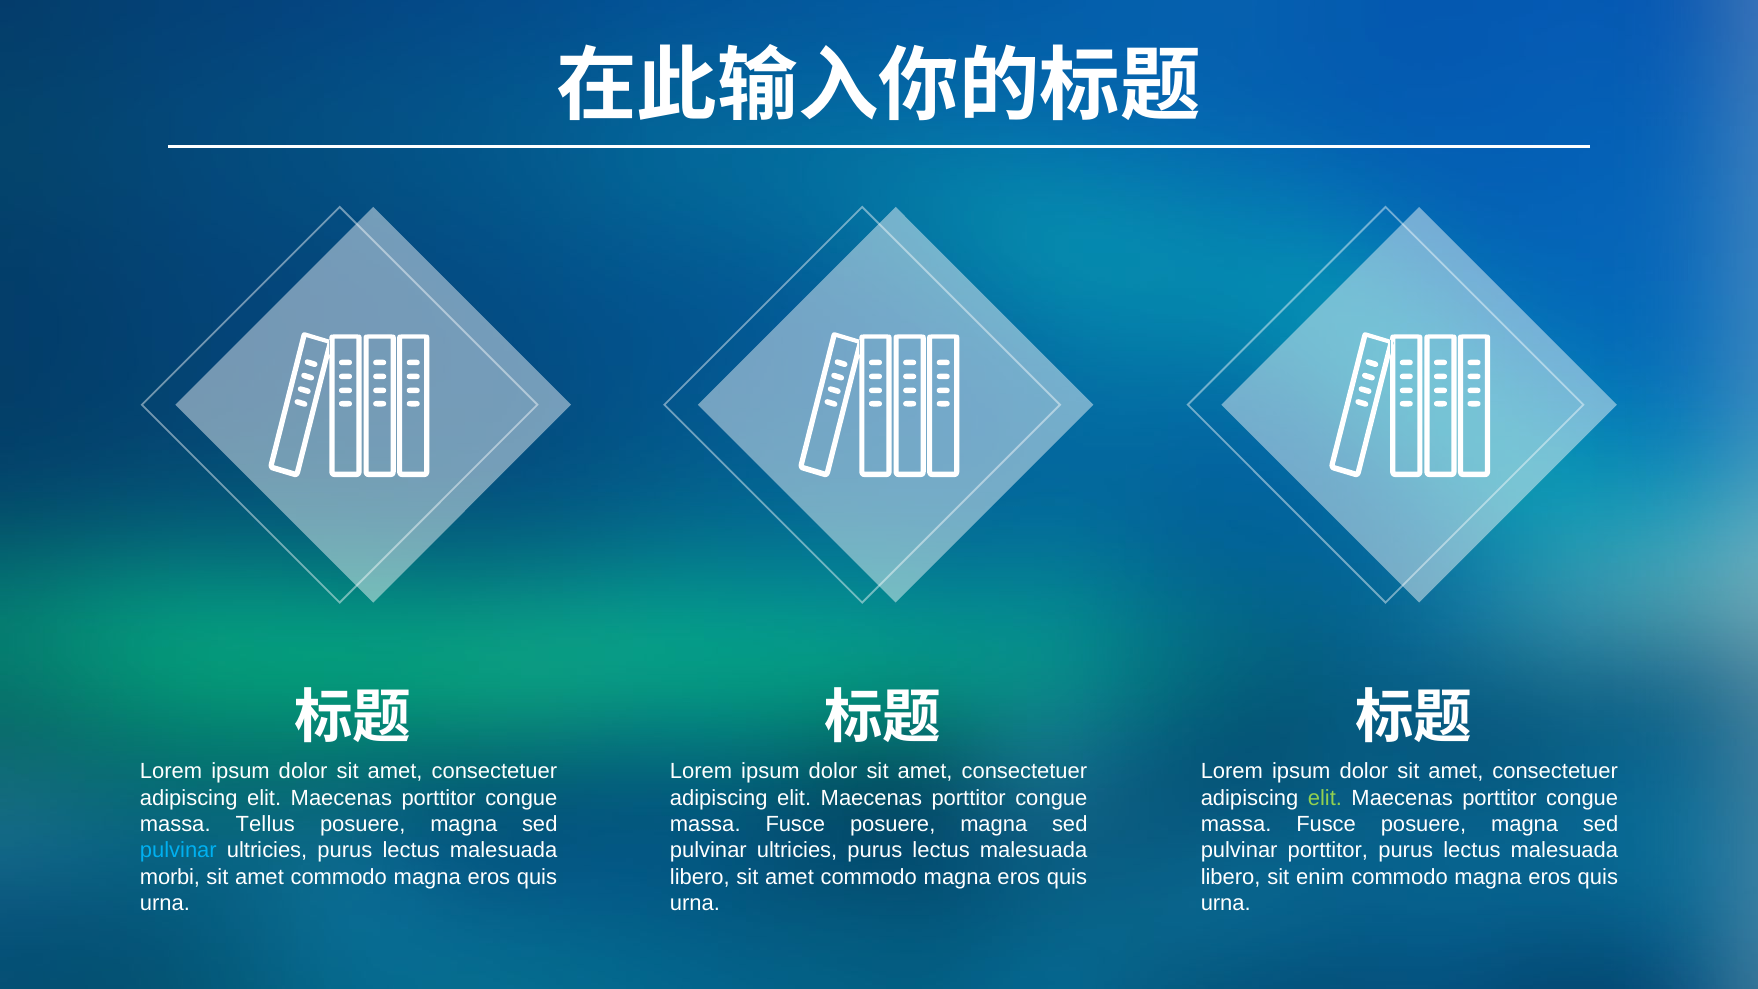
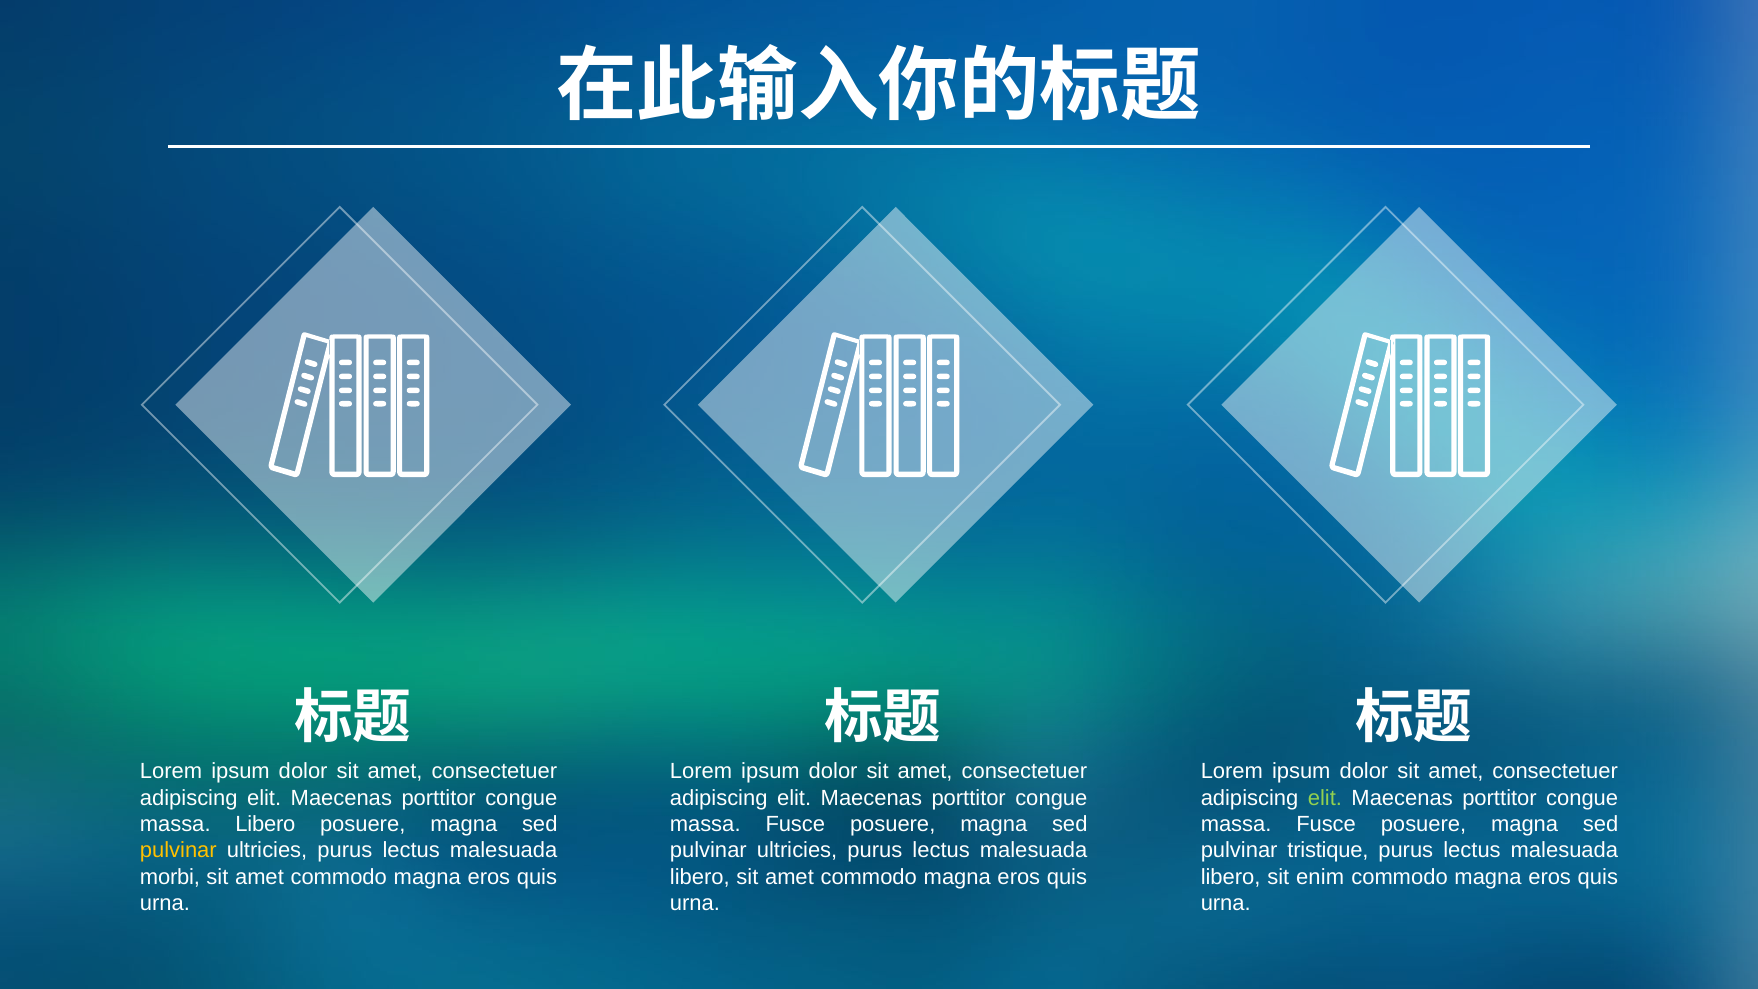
massa Tellus: Tellus -> Libero (265, 824)
pulvinar colour: light blue -> yellow (178, 850)
pulvinar porttitor: porttitor -> tristique (1328, 850)
